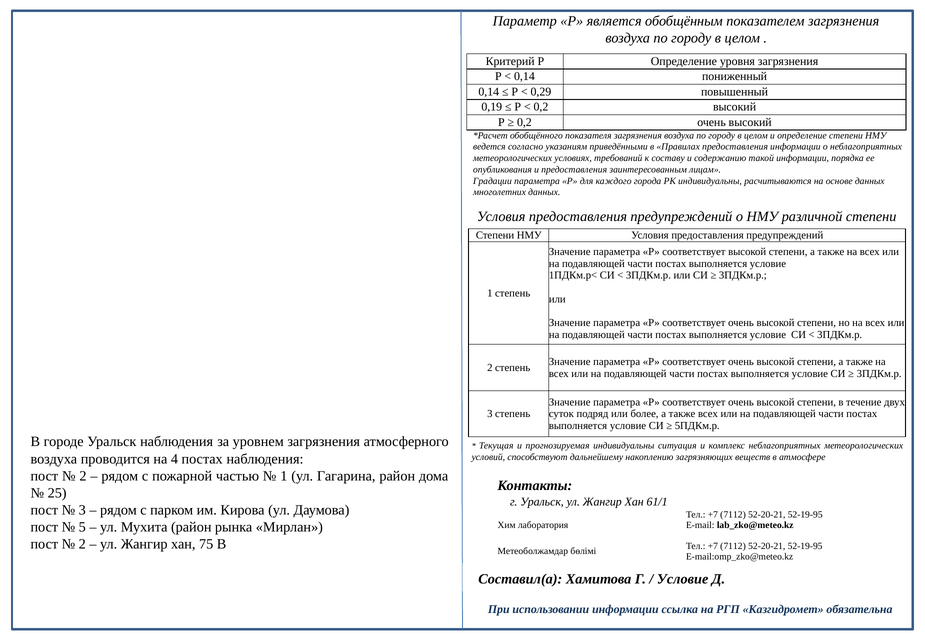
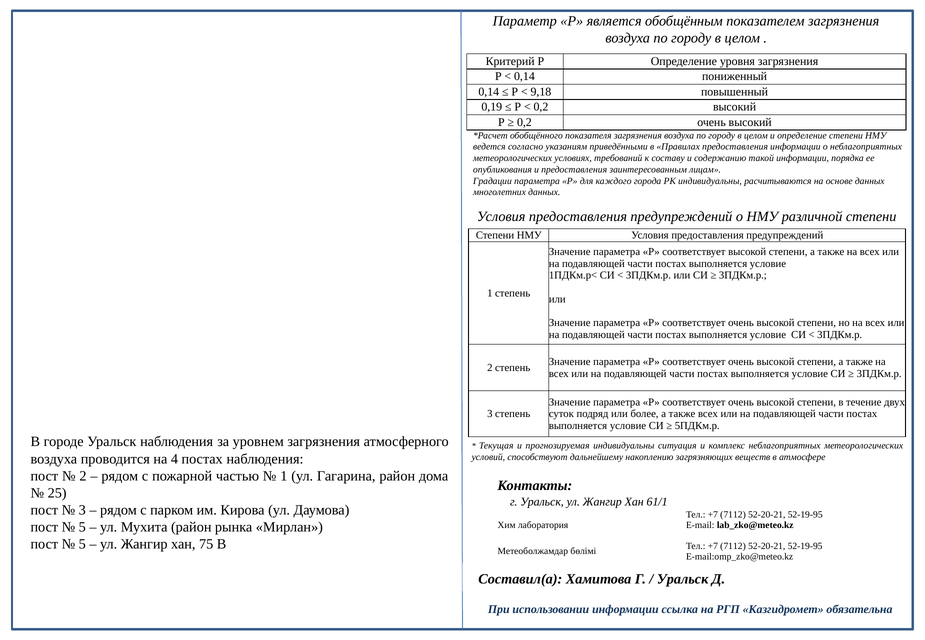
0,29: 0,29 -> 9,18 (541, 92)
2: 2 -> 5 (82, 545)
Условие: Условие -> Уральск (683, 579)
